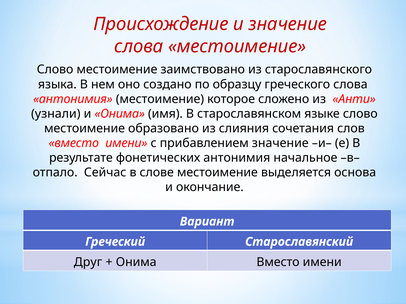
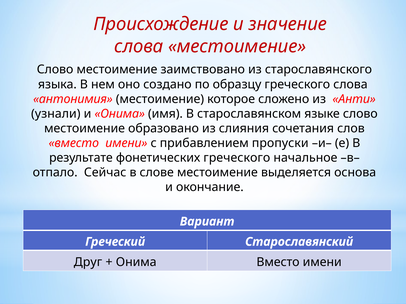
прибавлением значение: значение -> пропуски (280, 143)
фонетических антонимия: антонимия -> греческого (237, 158)
